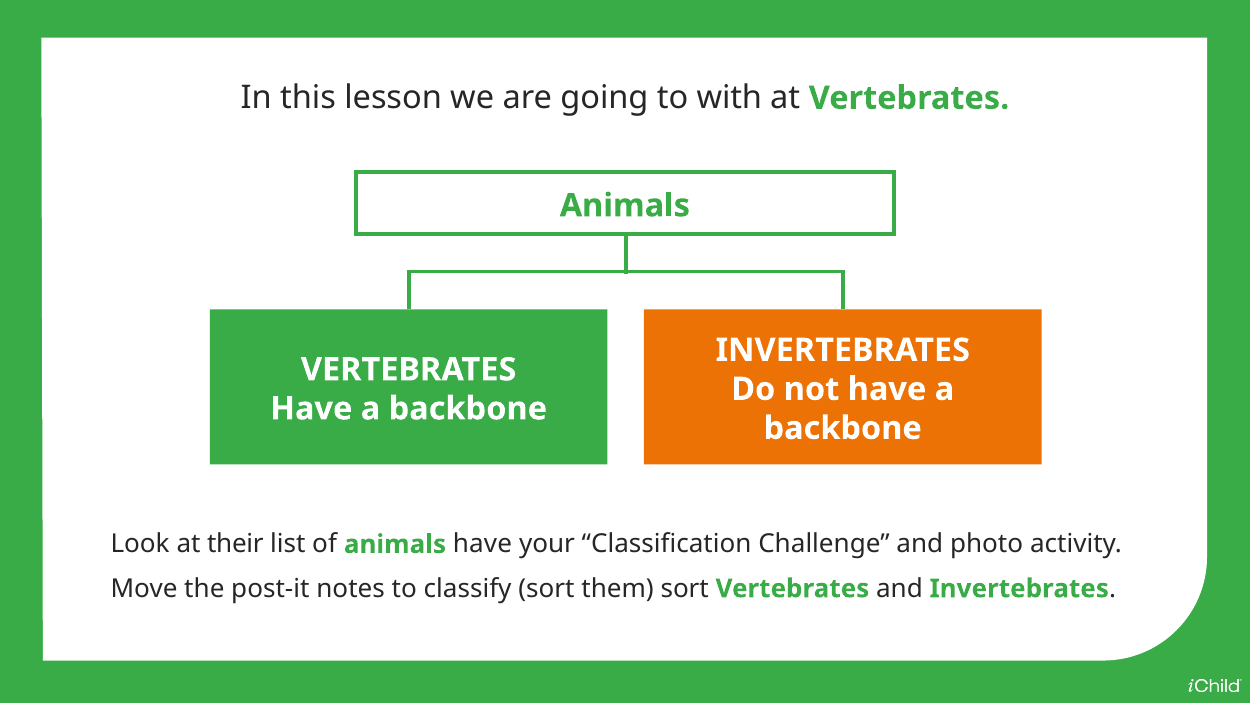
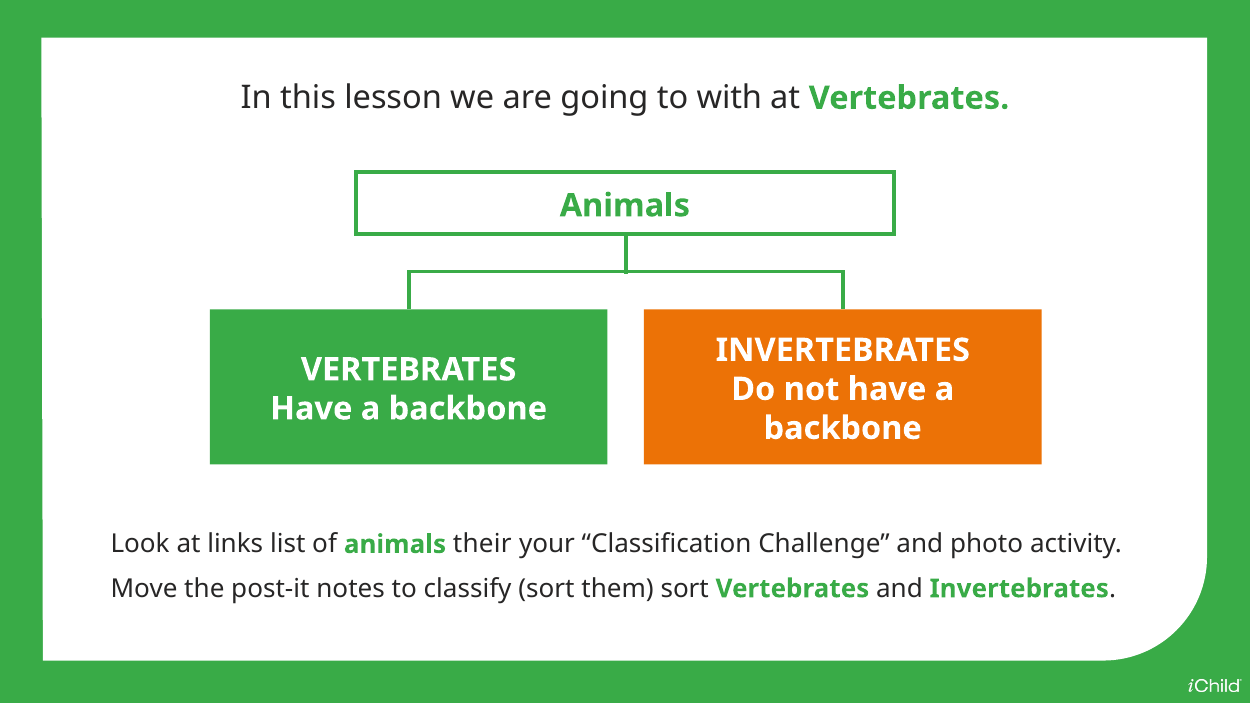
their: their -> links (235, 544)
animals have: have -> their (482, 544)
